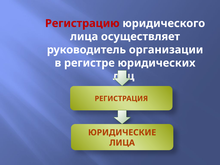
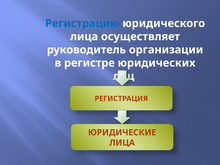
Регистрацию colour: red -> blue (82, 23)
